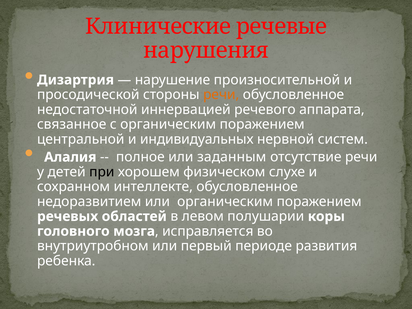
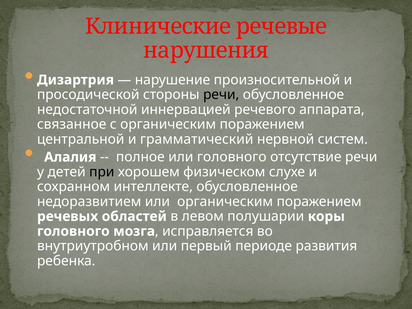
речи colour: orange -> black (221, 95)
индивидуальных: индивидуальных -> грамматический (197, 139)
или заданным: заданным -> головного (232, 157)
